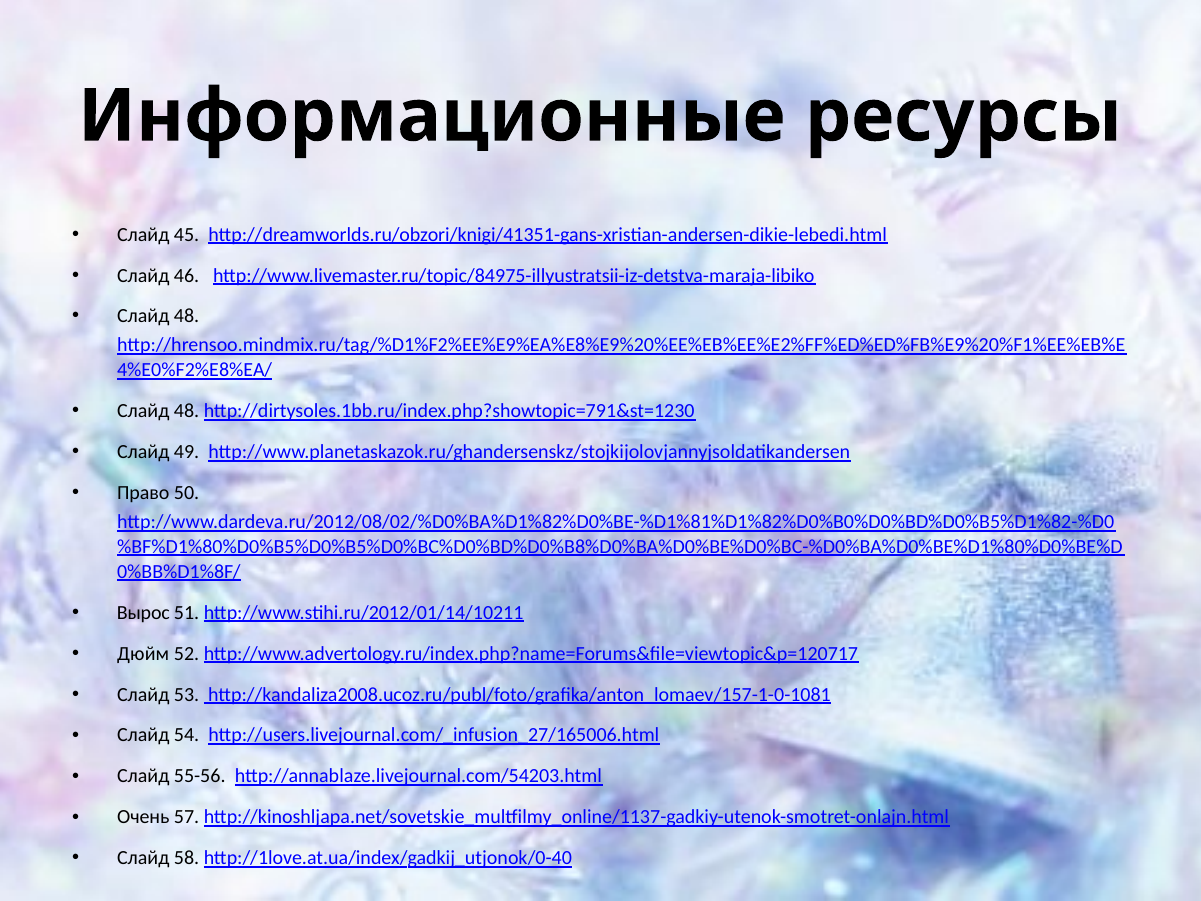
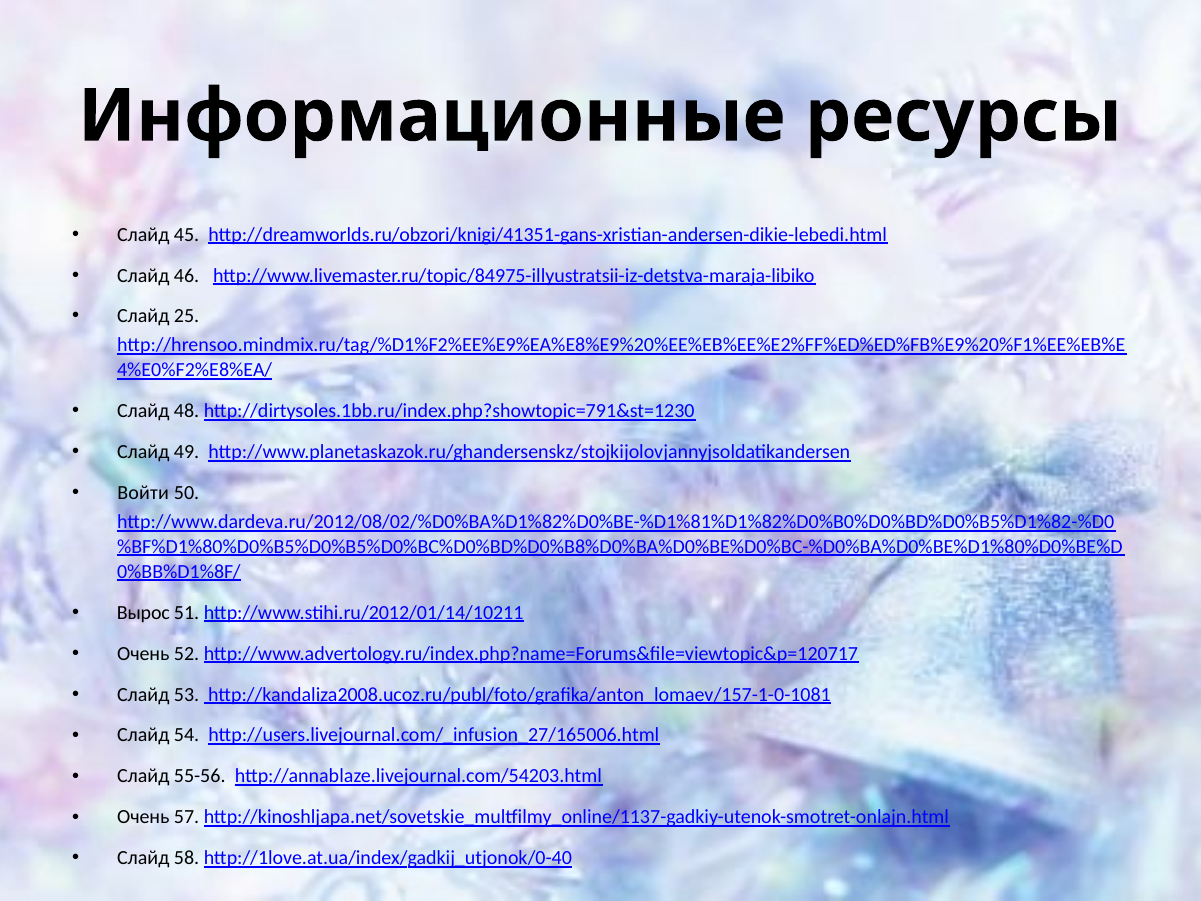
48: 48 -> 25 (187, 316)
Право: Право -> Войти (143, 493)
Дюйм: Дюйм -> Очень (143, 653)
